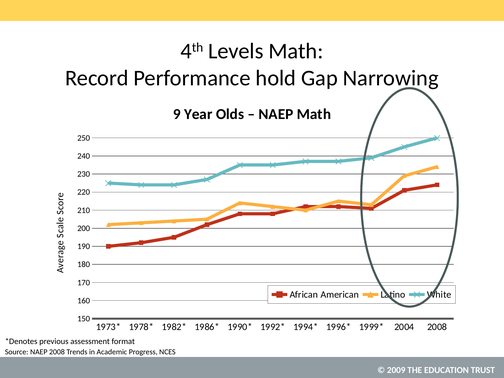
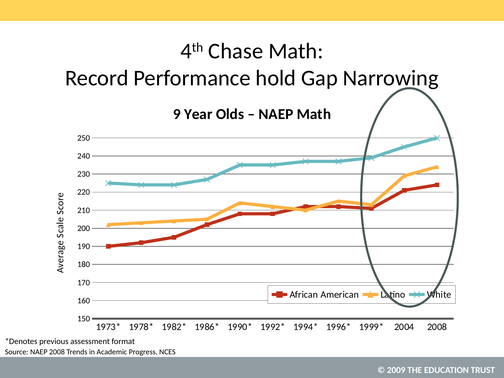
Levels: Levels -> Chase (236, 51)
